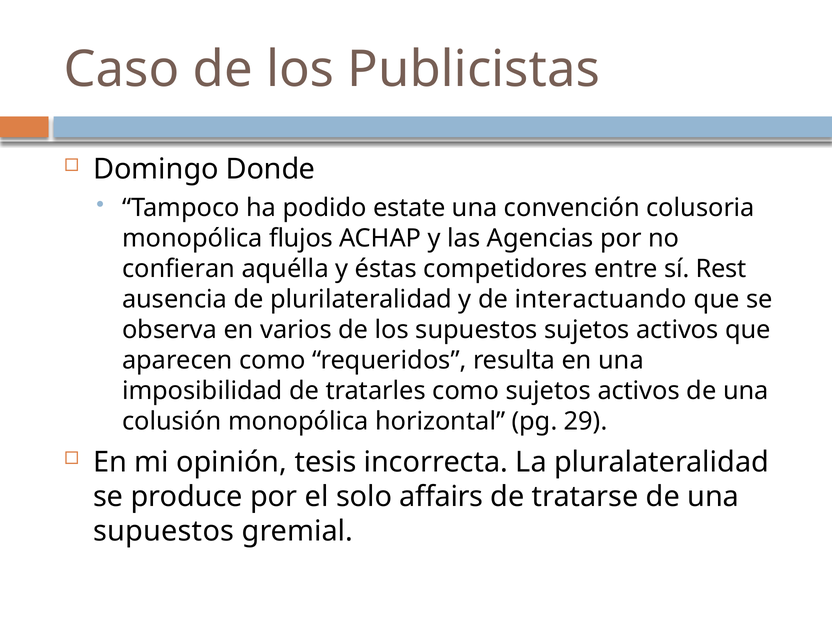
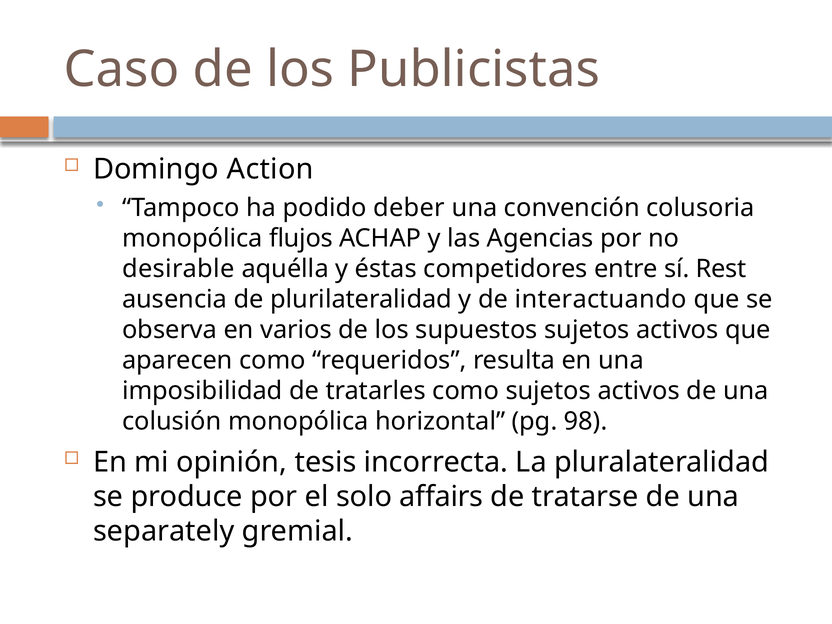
Donde: Donde -> Action (270, 169)
estate: estate -> deber (409, 208)
confieran: confieran -> desirable (178, 269)
29: 29 -> 98 (586, 421)
supuestos: supuestos -> separately (164, 531)
